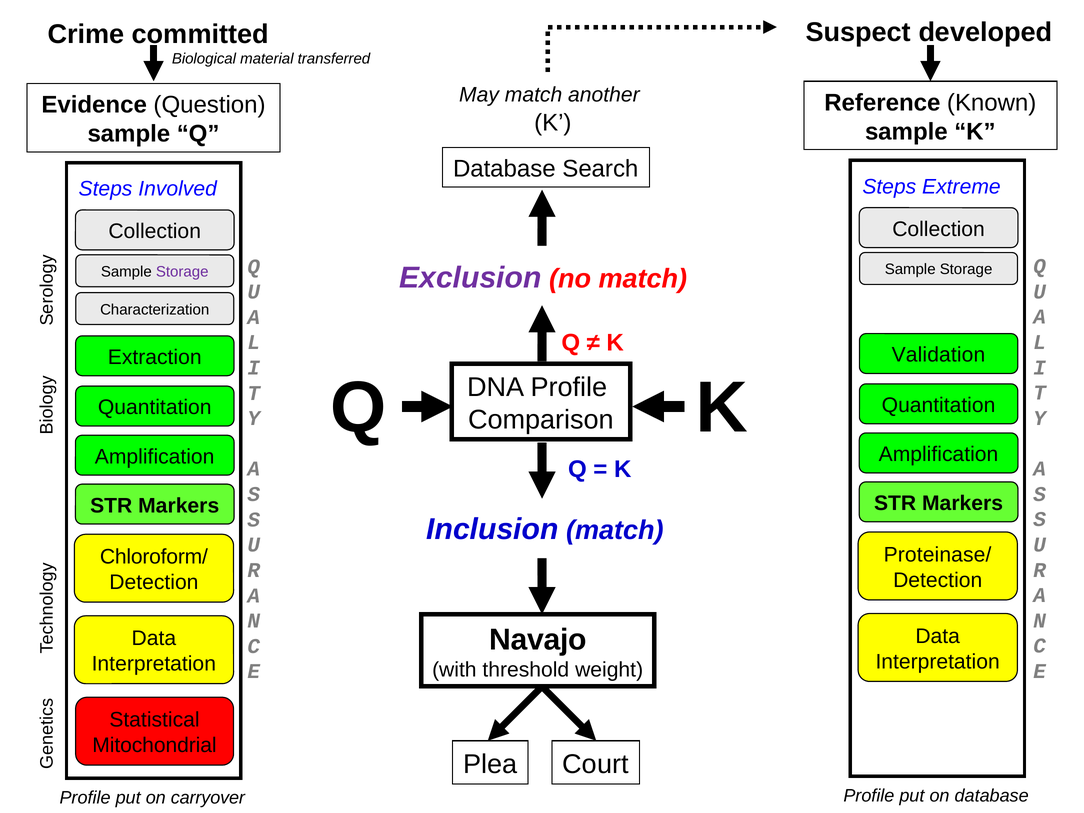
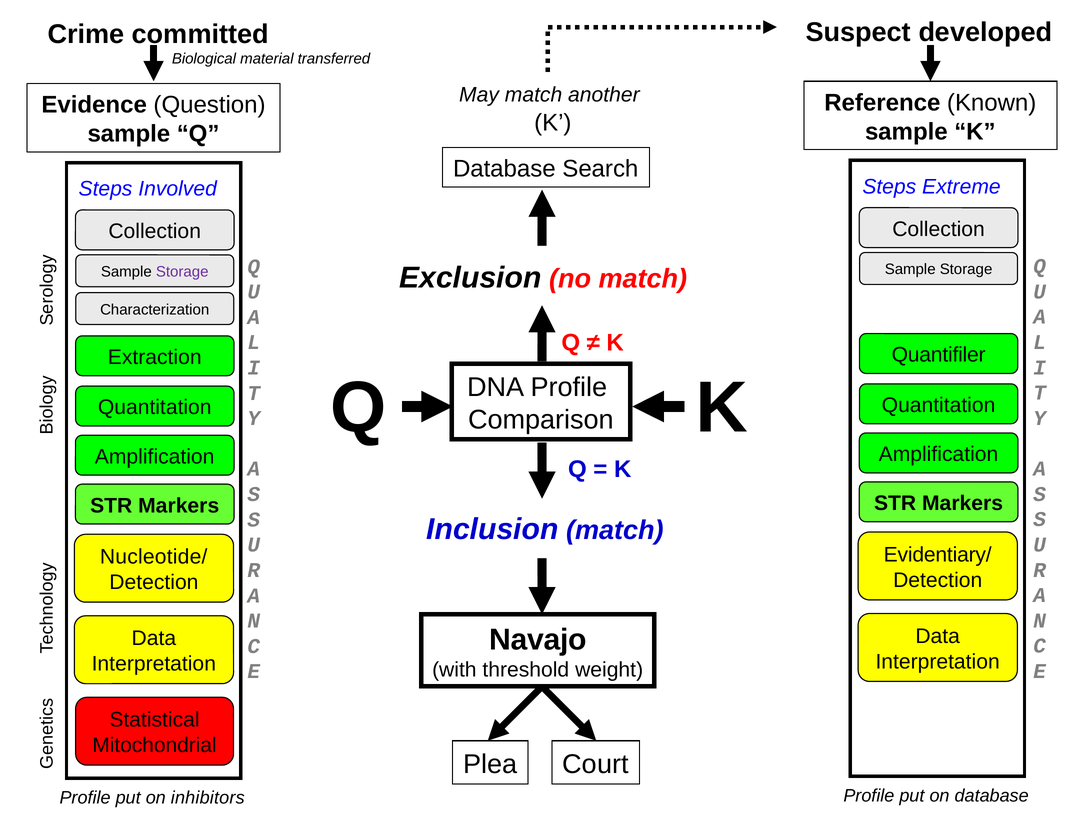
Exclusion colour: purple -> black (470, 278)
Validation: Validation -> Quantifiler (939, 355)
Proteinase/: Proteinase/ -> Evidentiary/ (938, 555)
Chloroform/: Chloroform/ -> Nucleotide/ (154, 557)
carryover: carryover -> inhibitors (208, 798)
